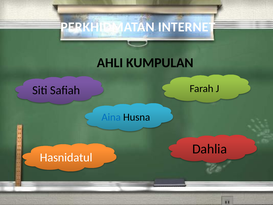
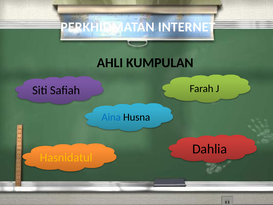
Hasnidatul colour: white -> yellow (66, 157)
